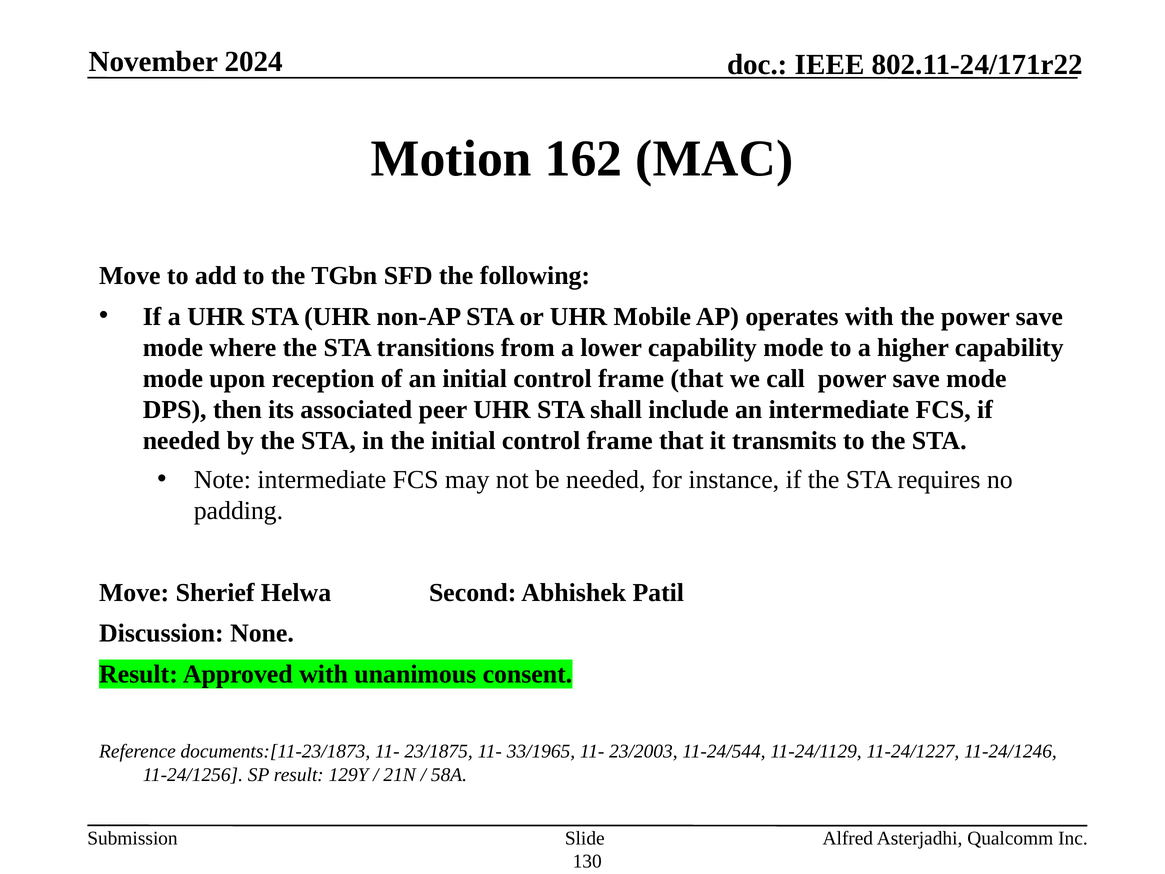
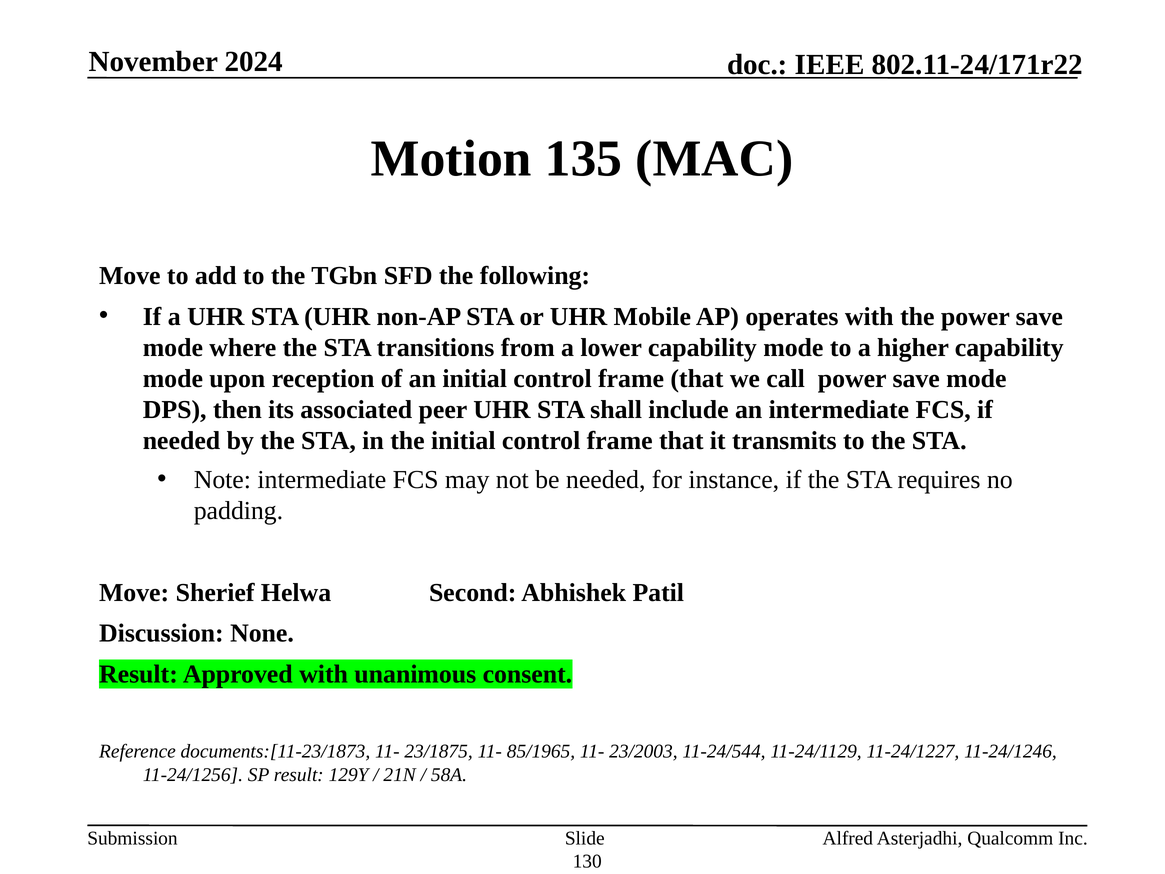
162: 162 -> 135 (584, 159)
33/1965: 33/1965 -> 85/1965 (541, 751)
